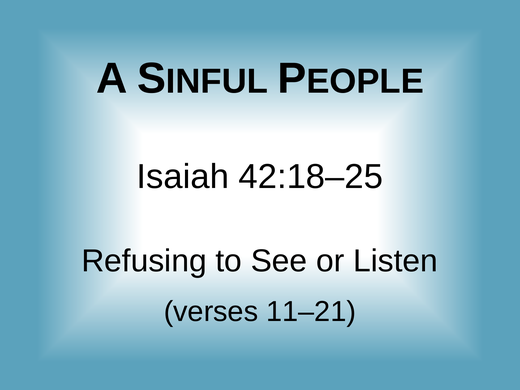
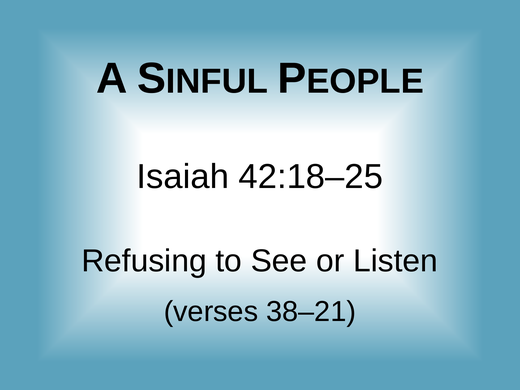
11–21: 11–21 -> 38–21 (311, 312)
